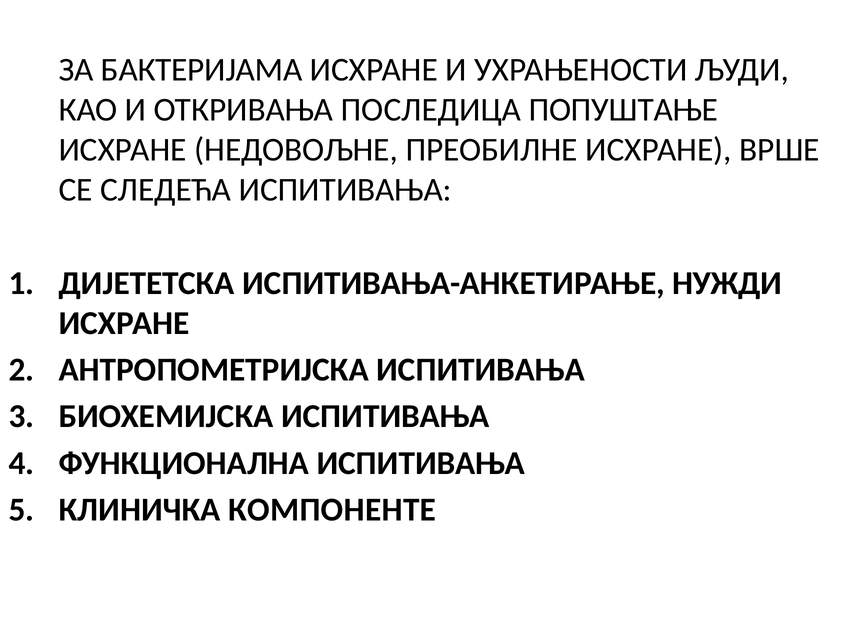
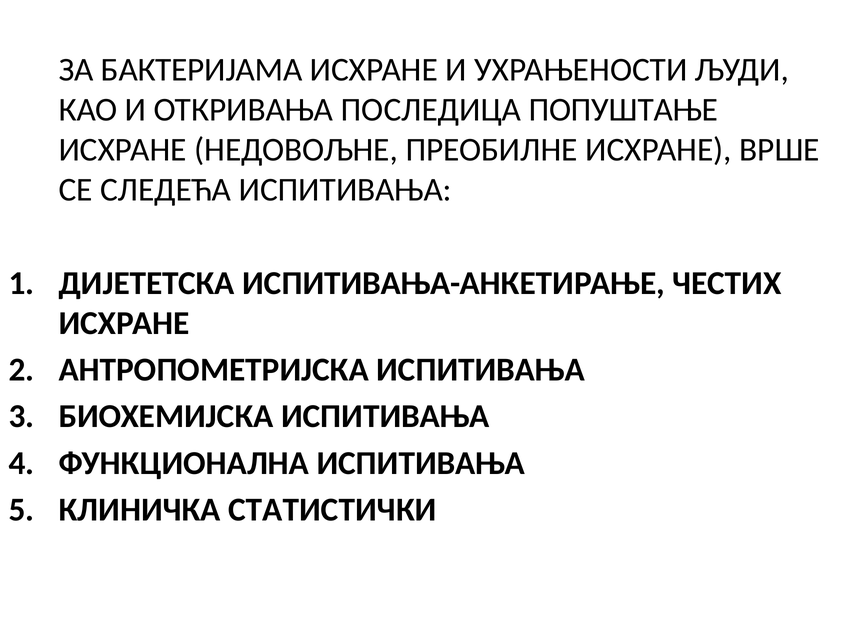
НУЖДИ: НУЖДИ -> ЧЕСТИХ (727, 283)
КОМПОНЕНТЕ: КОМПОНЕНТЕ -> СТАТИСТИЧКИ (332, 510)
